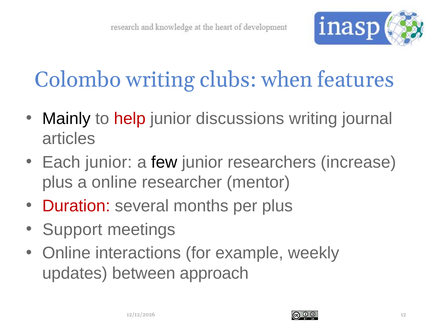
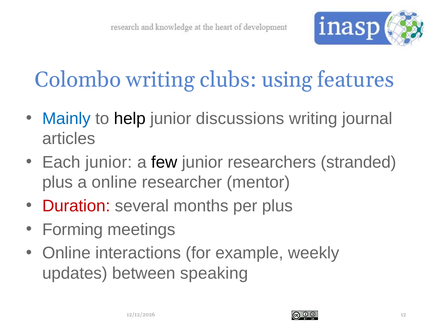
when: when -> using (287, 80)
Mainly colour: black -> blue (66, 119)
help colour: red -> black (130, 119)
increase: increase -> stranded (358, 162)
Support: Support -> Forming (73, 230)
approach: approach -> speaking (214, 273)
